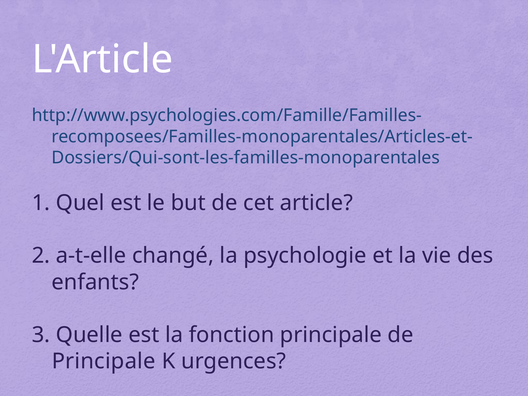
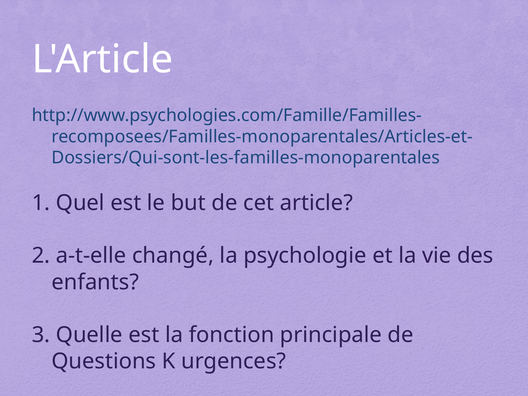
Principale: Principale -> Questions (104, 361)
